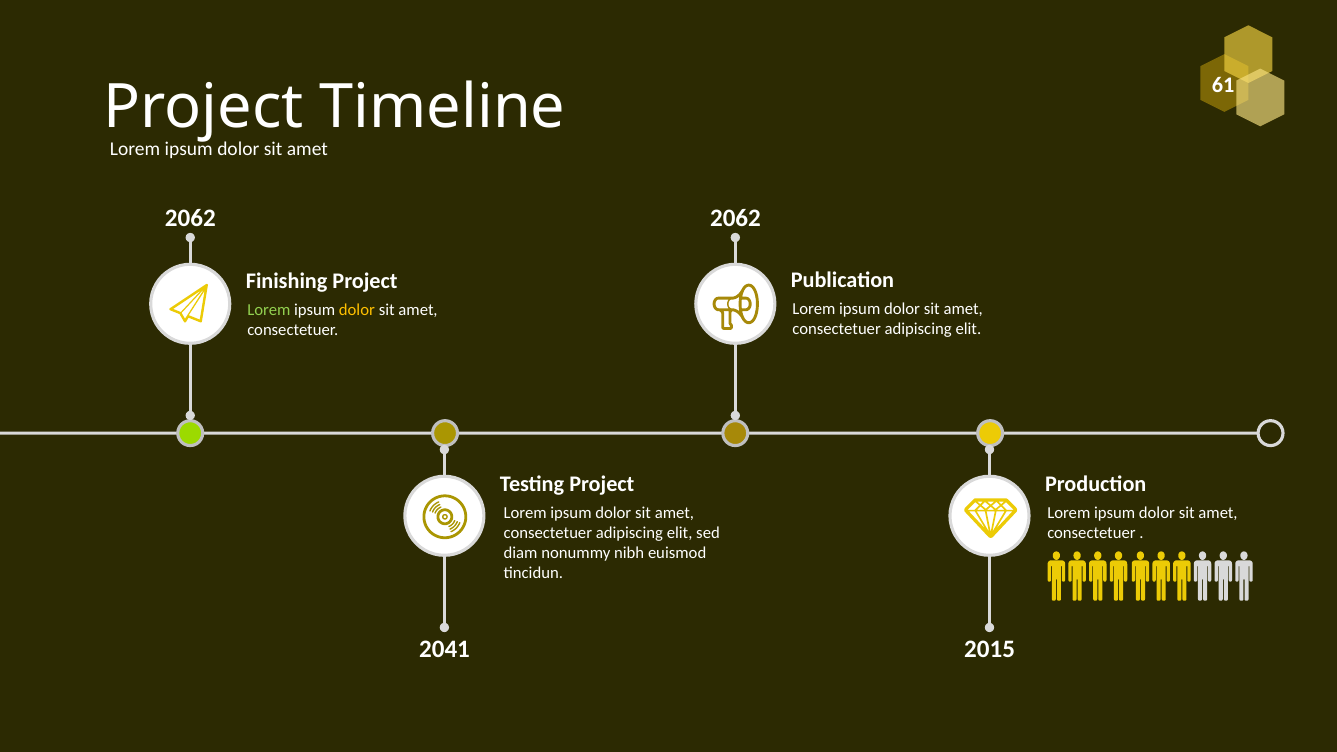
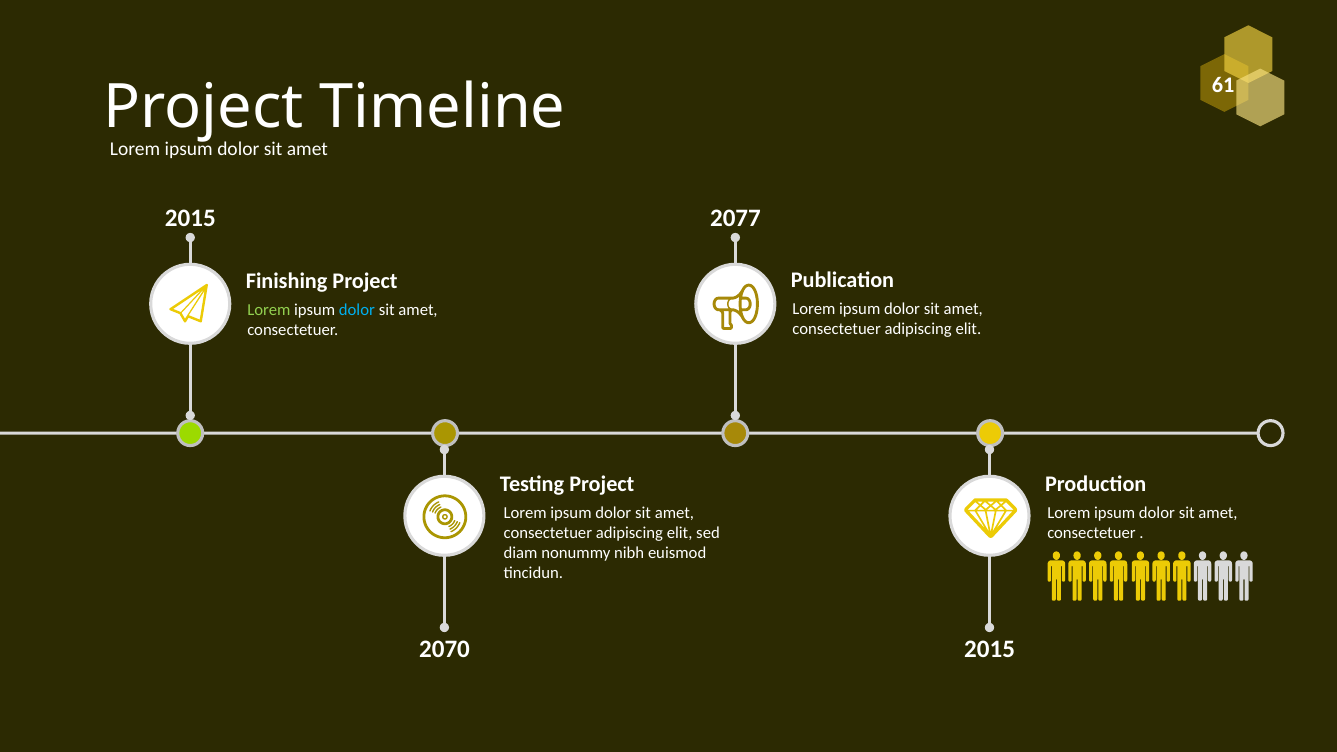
2062: 2062 -> 2015 (190, 218)
2062: 2062 -> 2077 (735, 218)
dolor colour: yellow -> light blue (357, 310)
2041: 2041 -> 2070 (445, 649)
